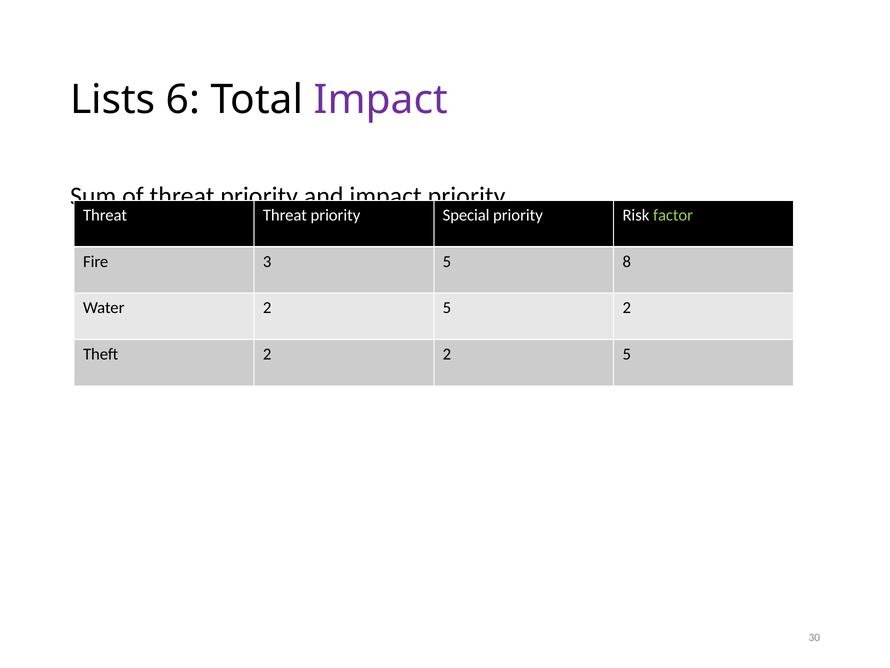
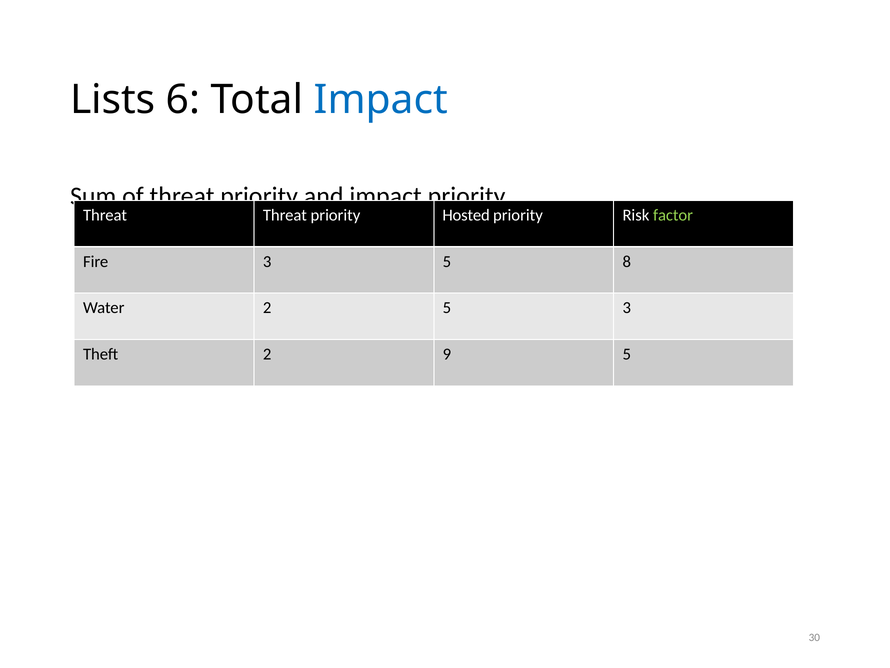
Impact colour: purple -> blue (381, 100)
Special: Special -> Hosted (466, 215)
5 2: 2 -> 3 (627, 308)
2 2: 2 -> 9 (447, 354)
